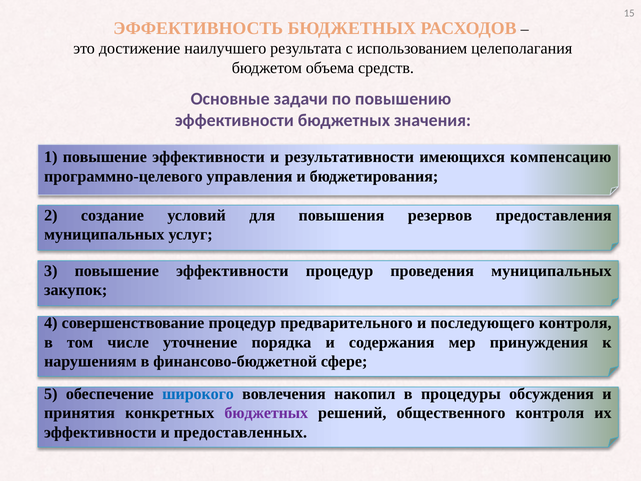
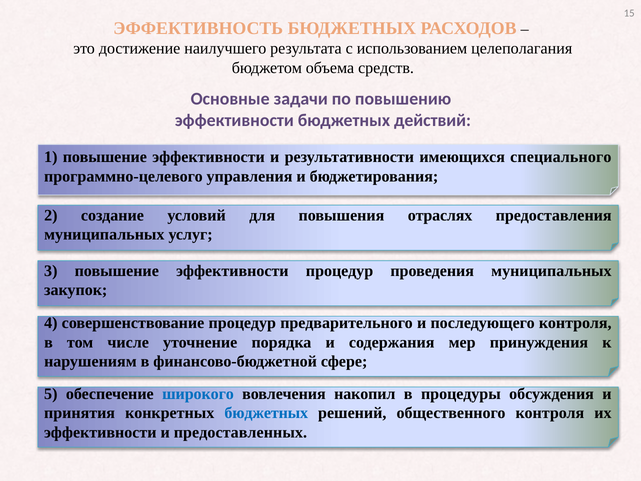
значения: значения -> действий (433, 120)
компенсацию: компенсацию -> специального (561, 157)
резервов: резервов -> отраслях (440, 215)
бюджетных colour: purple -> blue (266, 413)
